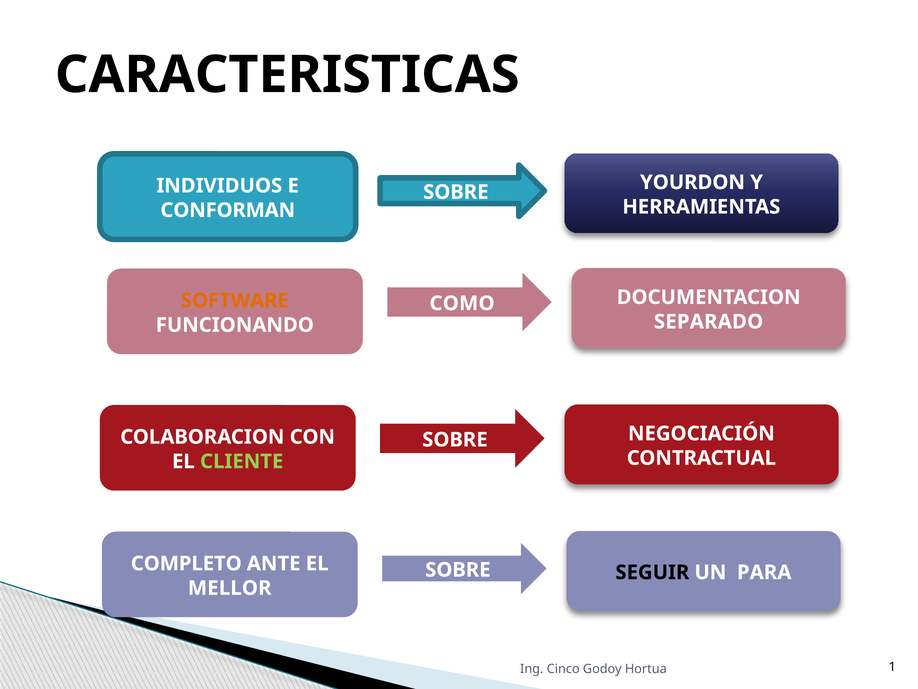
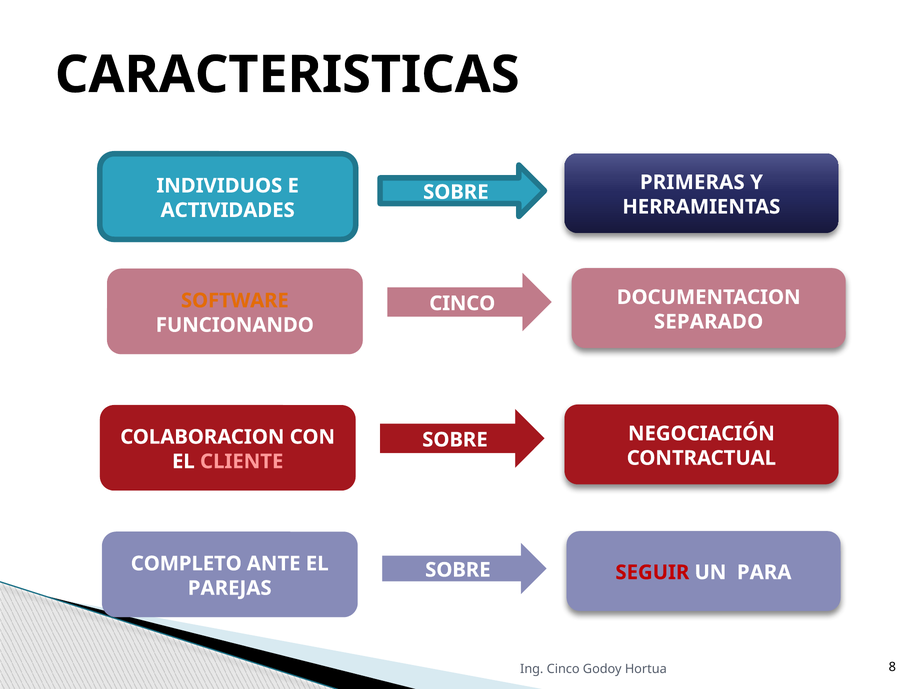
YOURDON: YOURDON -> PRIMERAS (692, 182)
CONFORMAN: CONFORMAN -> ACTIVIDADES (228, 210)
COMO: COMO -> CINCO (462, 303)
CLIENTE colour: light green -> pink (242, 461)
SEGUIR colour: black -> red (652, 572)
MELLOR: MELLOR -> PAREJAS (230, 588)
1: 1 -> 8 (892, 667)
